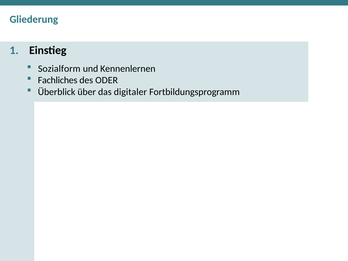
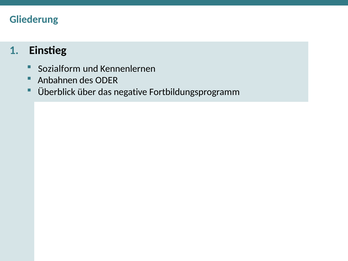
Fachliches: Fachliches -> Anbahnen (58, 80)
digitaler: digitaler -> negative (130, 92)
